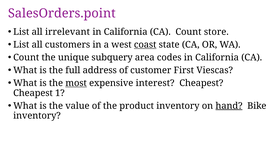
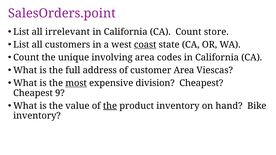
subquery: subquery -> involving (112, 58)
customer First: First -> Area (184, 70)
interest: interest -> division (155, 83)
1: 1 -> 9 (60, 93)
the underline: none -> present (110, 106)
hand underline: present -> none (229, 106)
